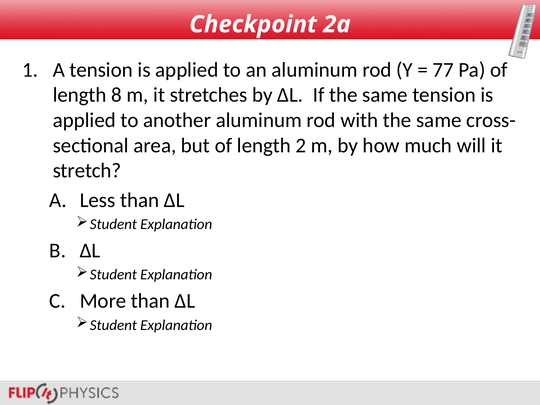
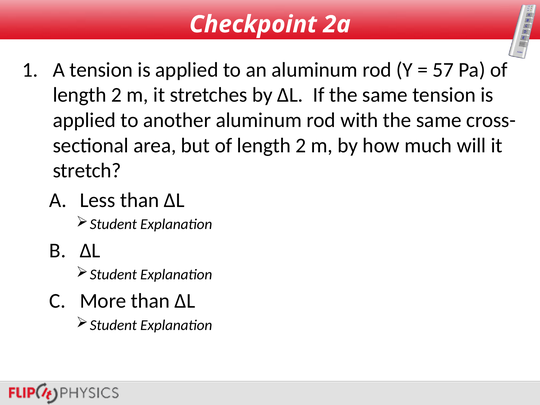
77: 77 -> 57 (443, 70)
8: 8 -> 2 (117, 95)
